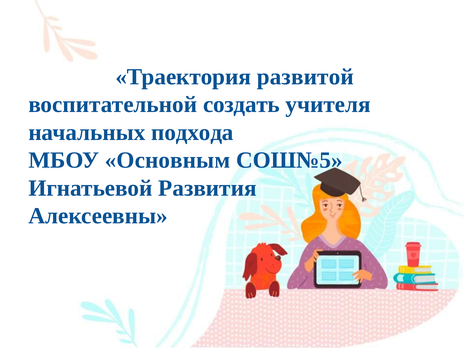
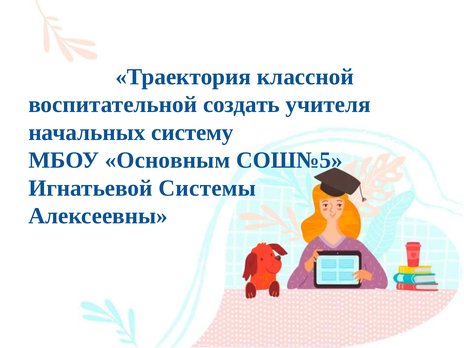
развитой: развитой -> классной (305, 77)
подхода: подхода -> систему (192, 132)
Развития: Развития -> Системы (207, 188)
